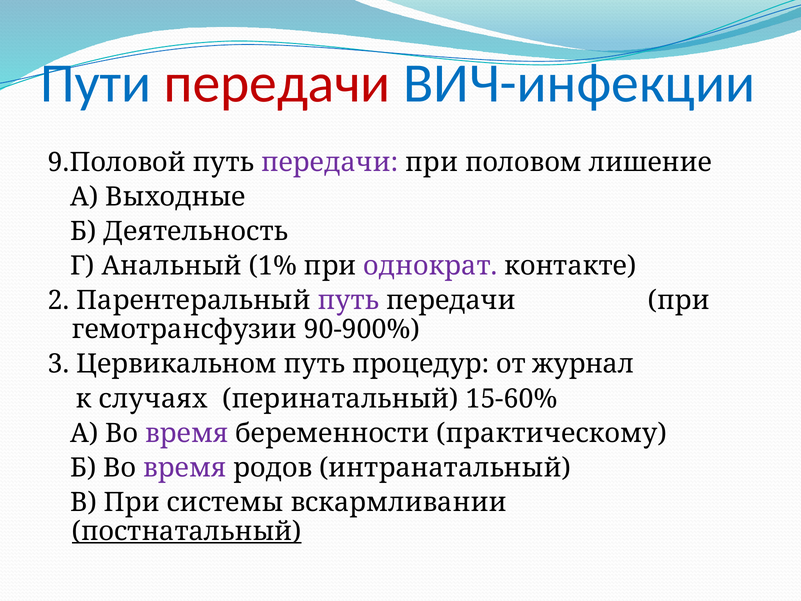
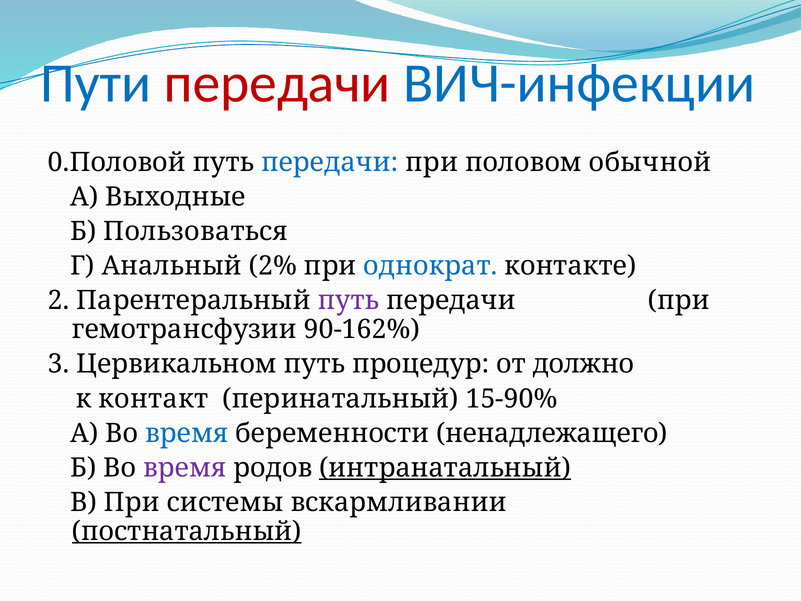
9.Половой: 9.Половой -> 0.Половой (117, 162)
передачи colour: purple -> blue (330, 162)
лишение: лишение -> обычной (650, 162)
Деятельность: Деятельность -> Пользоваться (196, 231)
1%: 1% -> 2% (273, 266)
однократ colour: purple -> blue (430, 266)
90-900%: 90-900% -> 90-162% (362, 329)
журнал: журнал -> должно (583, 364)
случаях: случаях -> контакт (153, 399)
15-60%: 15-60% -> 15-90% (512, 399)
время colour: purple -> blue (187, 433)
практическому: практическому -> ненадлежащего (552, 433)
интранатальный underline: none -> present (445, 468)
